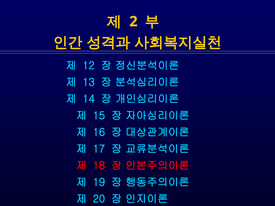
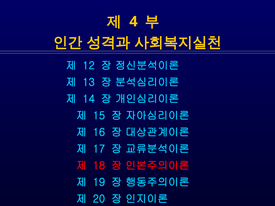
2: 2 -> 4 (133, 22)
